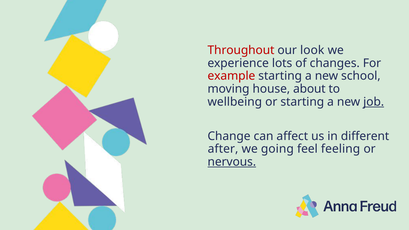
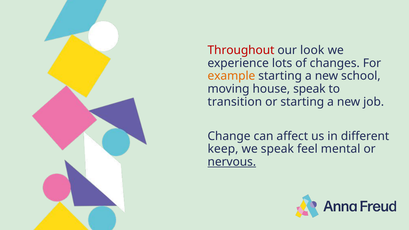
example colour: red -> orange (231, 76)
house about: about -> speak (309, 89)
wellbeing: wellbeing -> transition (235, 102)
job underline: present -> none (374, 102)
after: after -> keep (223, 149)
we going: going -> speak (277, 149)
feeling: feeling -> mental (341, 149)
